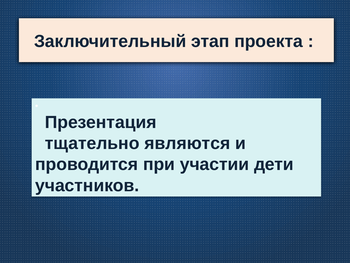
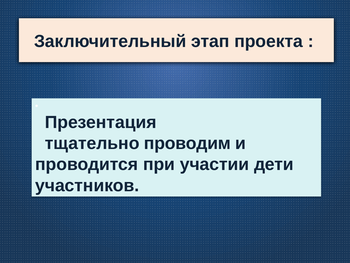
являются: являются -> проводим (187, 143)
